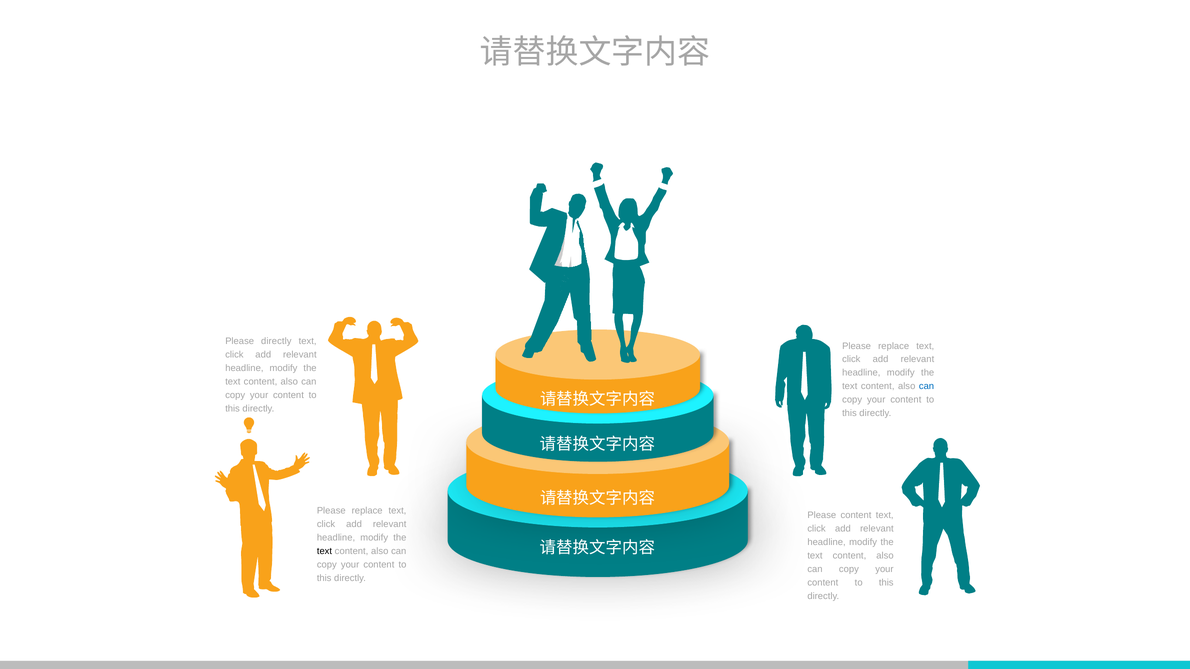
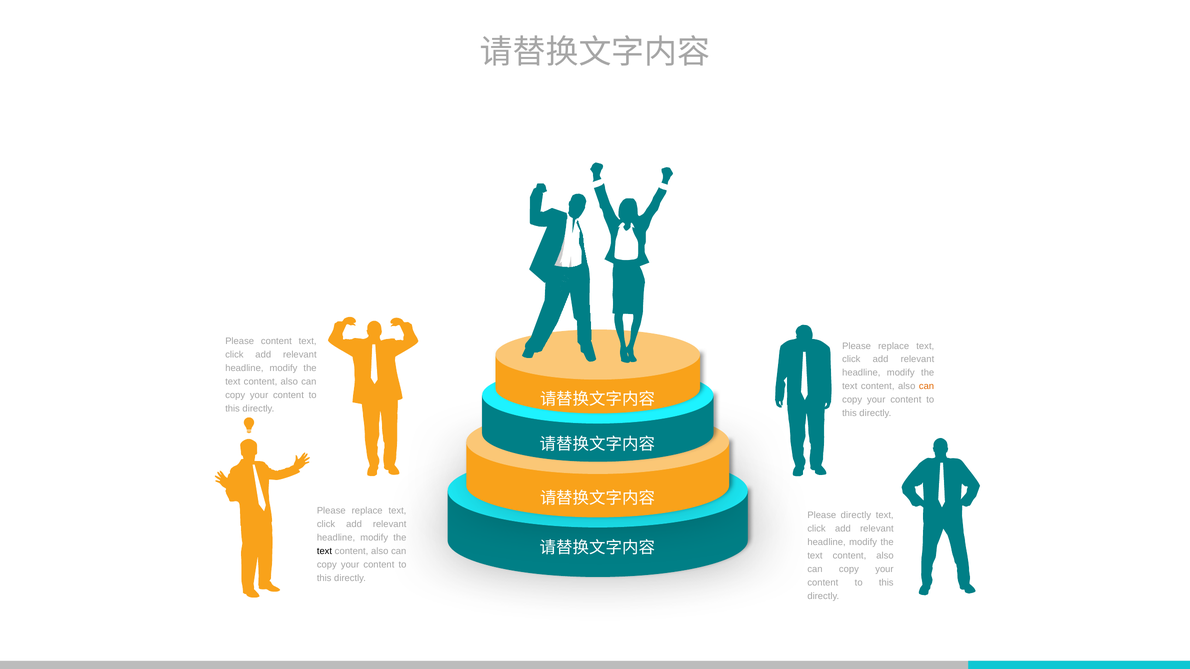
Please directly: directly -> content (276, 341)
can colour: blue -> orange (927, 387)
Please content: content -> directly (856, 516)
